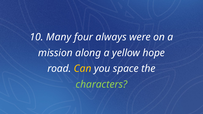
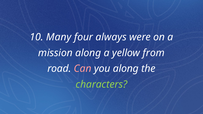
hope: hope -> from (154, 53)
Can colour: yellow -> pink (83, 69)
you space: space -> along (126, 69)
